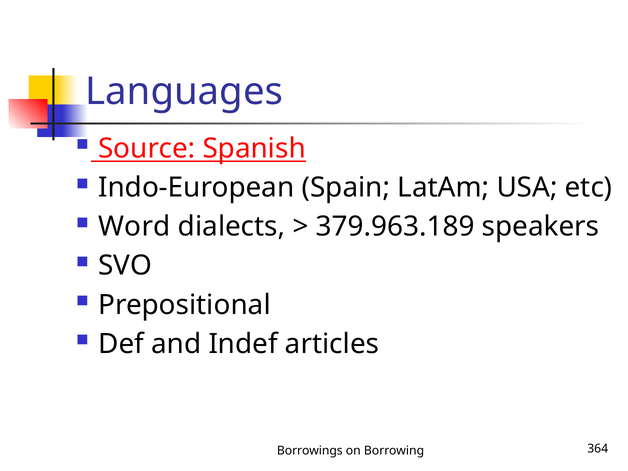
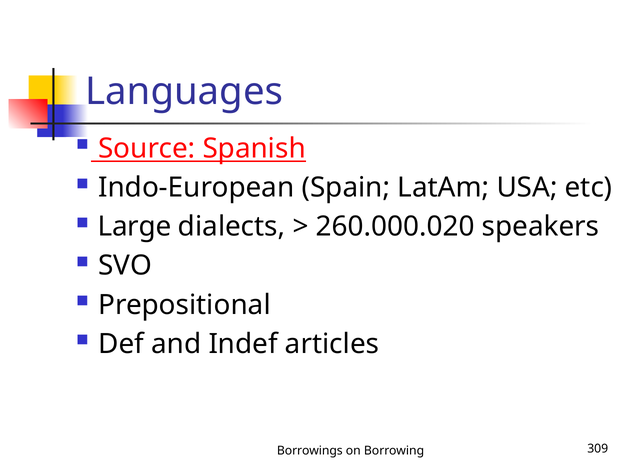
Word: Word -> Large (135, 227)
379.963.189: 379.963.189 -> 260.000.020 (395, 227)
364: 364 -> 309 (598, 449)
